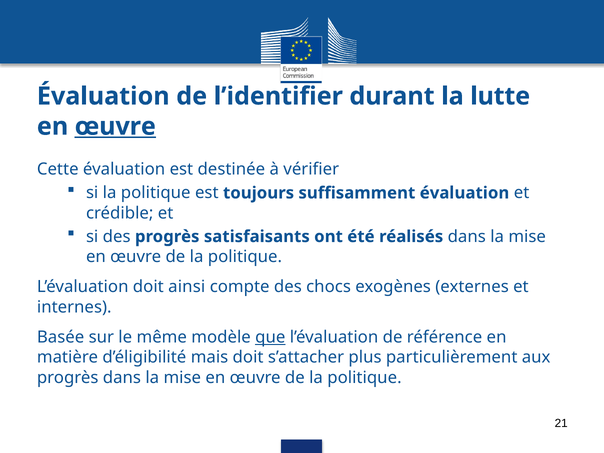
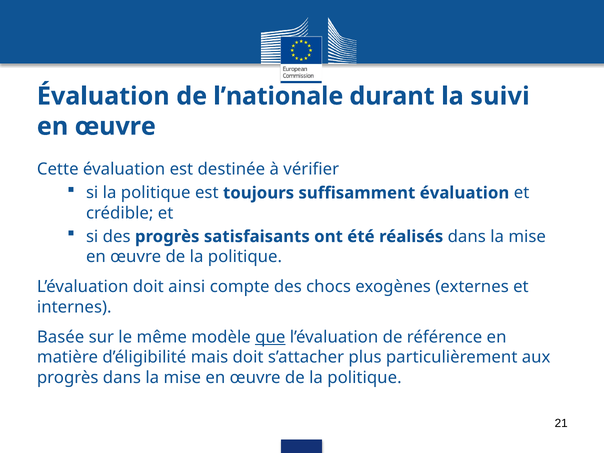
l’identifier: l’identifier -> l’nationale (278, 96)
lutte: lutte -> suivi (500, 96)
œuvre underline: present -> none (115, 126)
